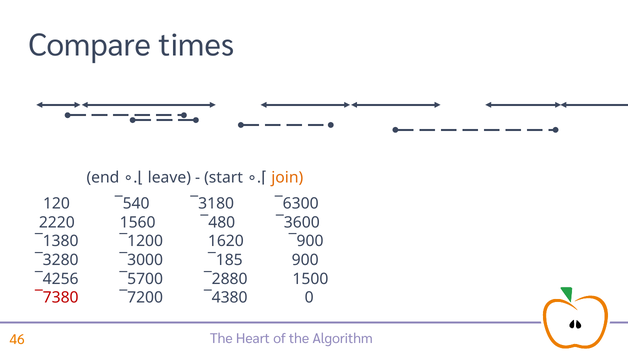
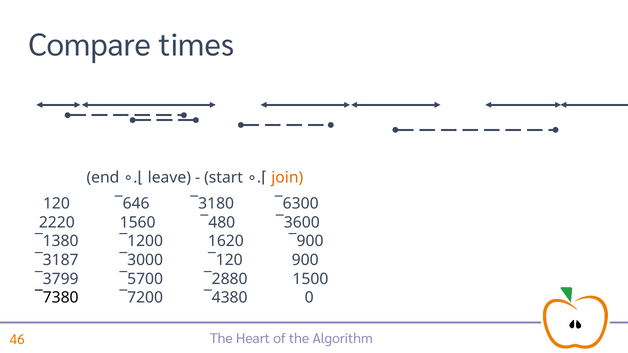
¯540: ¯540 -> ¯646 (132, 204)
¯3280: ¯3280 -> ¯3187 (57, 260)
¯185: ¯185 -> ¯120 (225, 260)
¯4256: ¯4256 -> ¯3799 (57, 279)
¯7380 colour: red -> black (57, 298)
